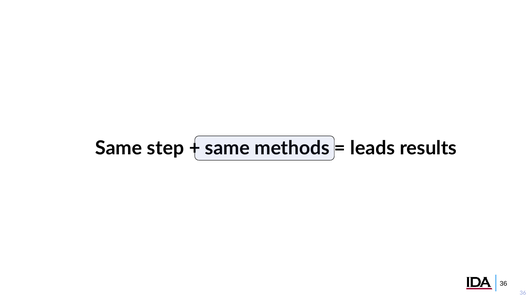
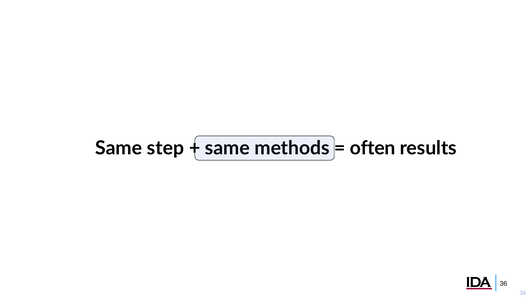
leads: leads -> often (373, 148)
